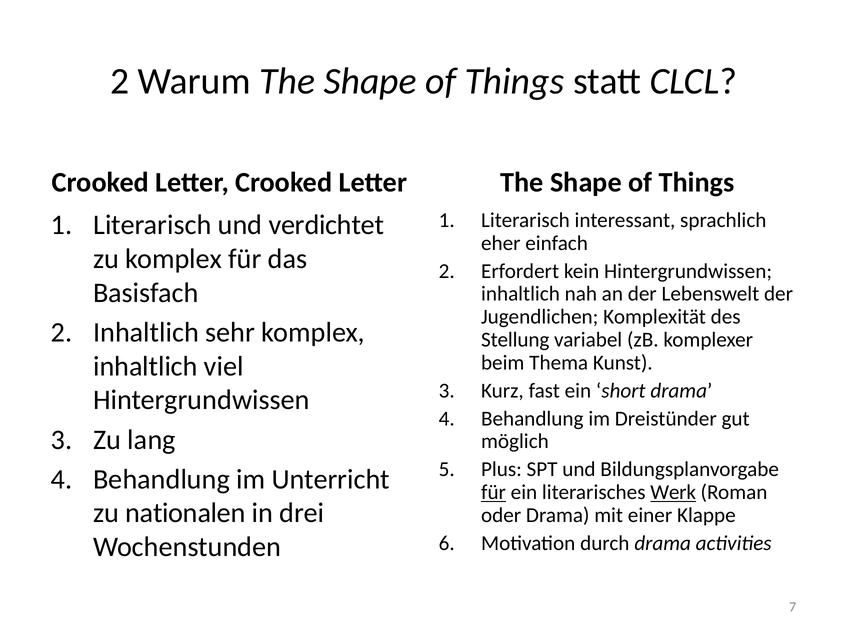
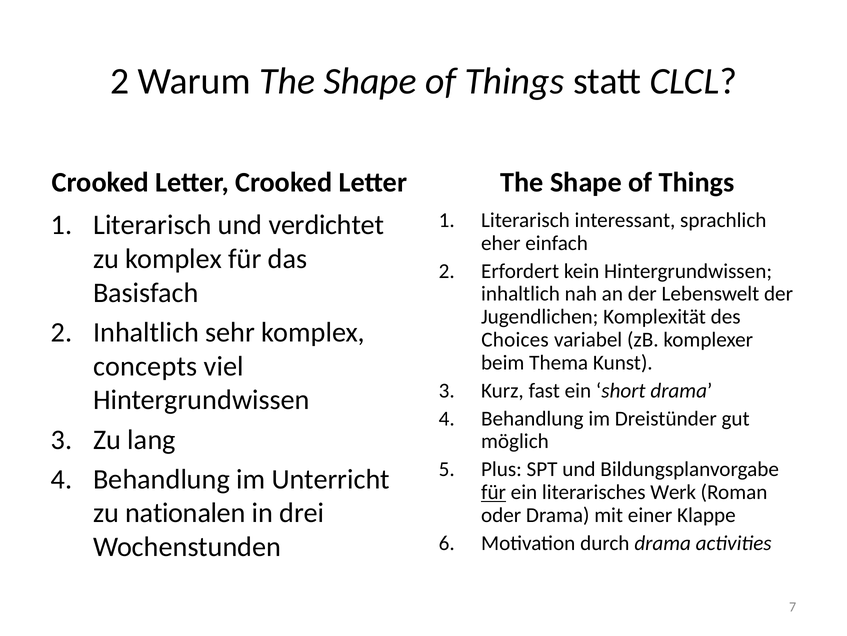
Stellung: Stellung -> Choices (515, 339)
inhaltlich: inhaltlich -> concepts (145, 366)
Werk underline: present -> none (673, 492)
